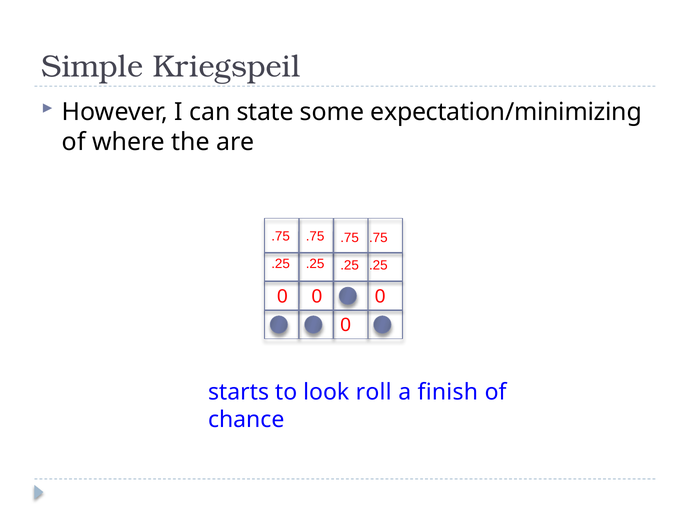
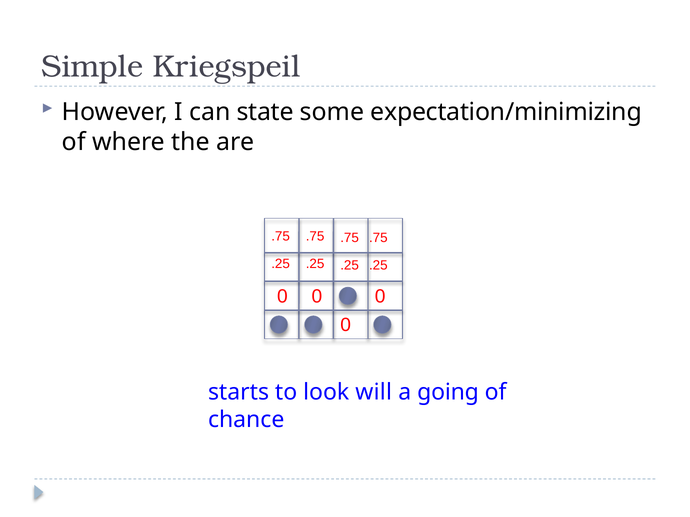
roll: roll -> will (374, 393)
finish: finish -> going (448, 393)
